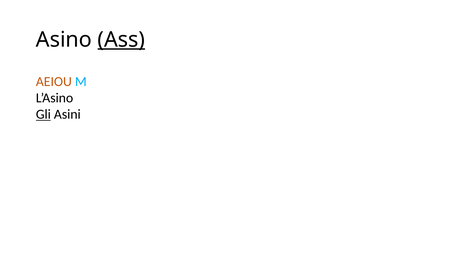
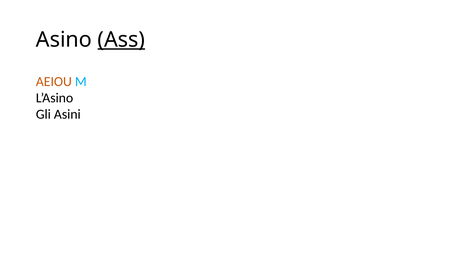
Gli underline: present -> none (43, 114)
